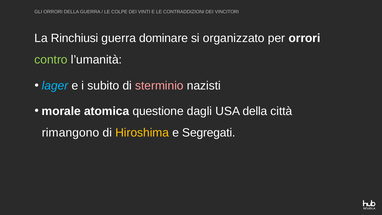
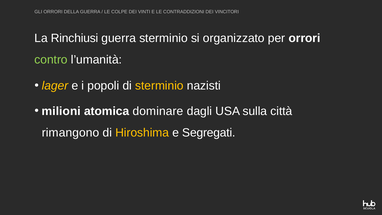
guerra dominare: dominare -> sterminio (163, 38)
lager colour: light blue -> yellow (55, 86)
subito: subito -> popoli (103, 86)
sterminio colour: pink -> yellow (159, 86)
morale: morale -> milioni (61, 111)
questione: questione -> dominare (158, 111)
USA della: della -> sulla (255, 111)
